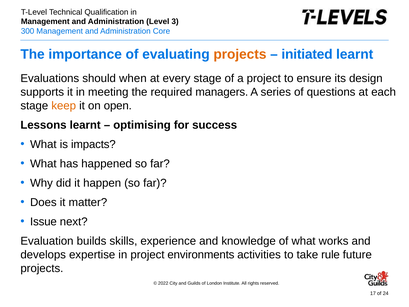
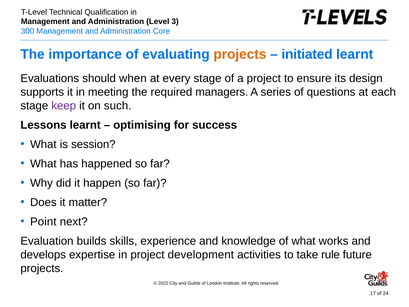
keep colour: orange -> purple (64, 106)
open: open -> such (118, 106)
impacts: impacts -> session (93, 144)
Issue: Issue -> Point (43, 222)
environments: environments -> development (201, 254)
